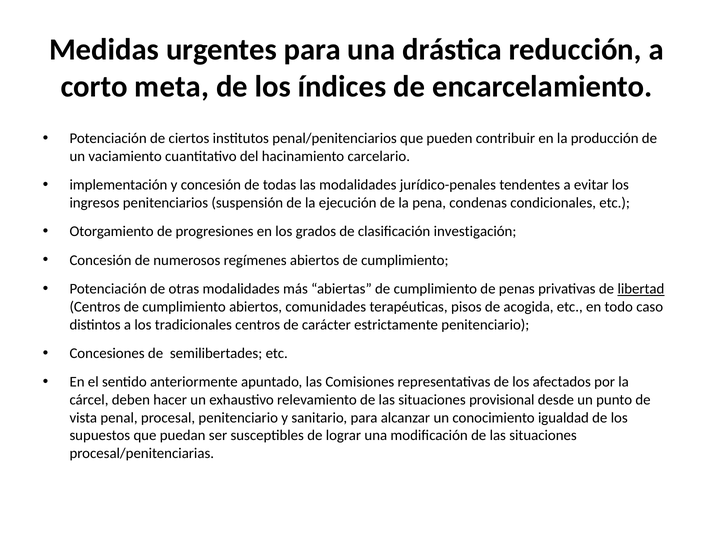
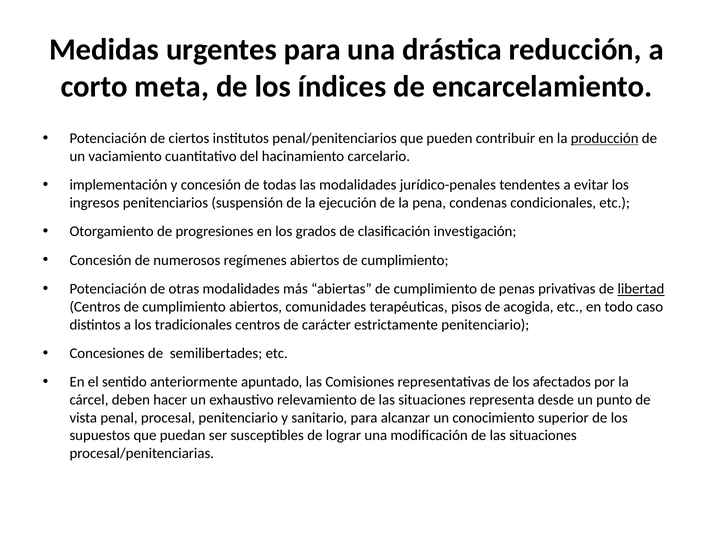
producción underline: none -> present (605, 138)
provisional: provisional -> representa (502, 400)
igualdad: igualdad -> superior (563, 418)
